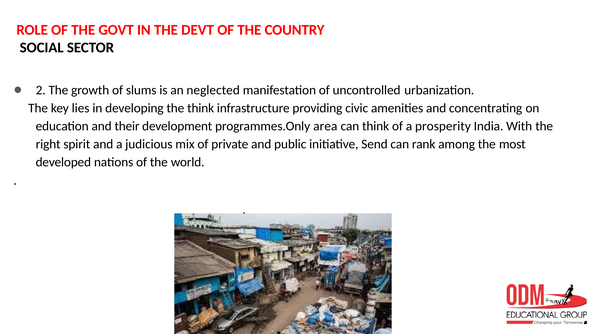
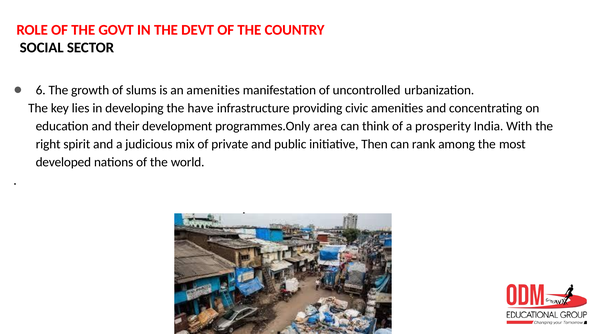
2: 2 -> 6 (41, 90)
an neglected: neglected -> amenities (213, 90)
the think: think -> have (201, 108)
Send: Send -> Then (375, 144)
